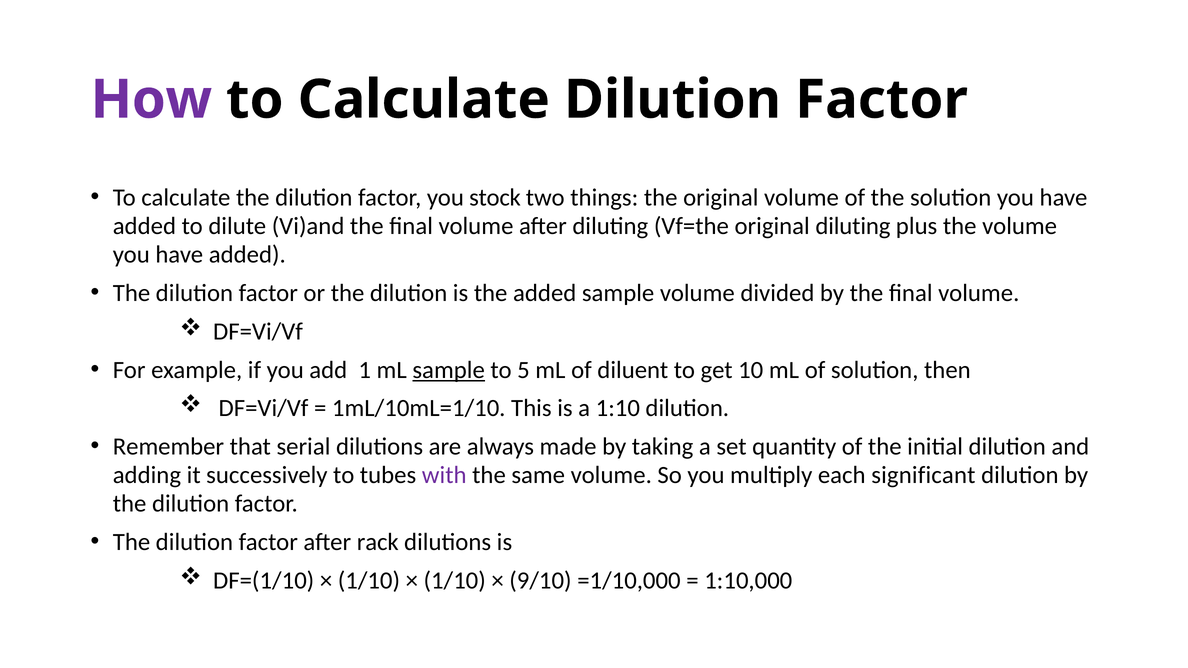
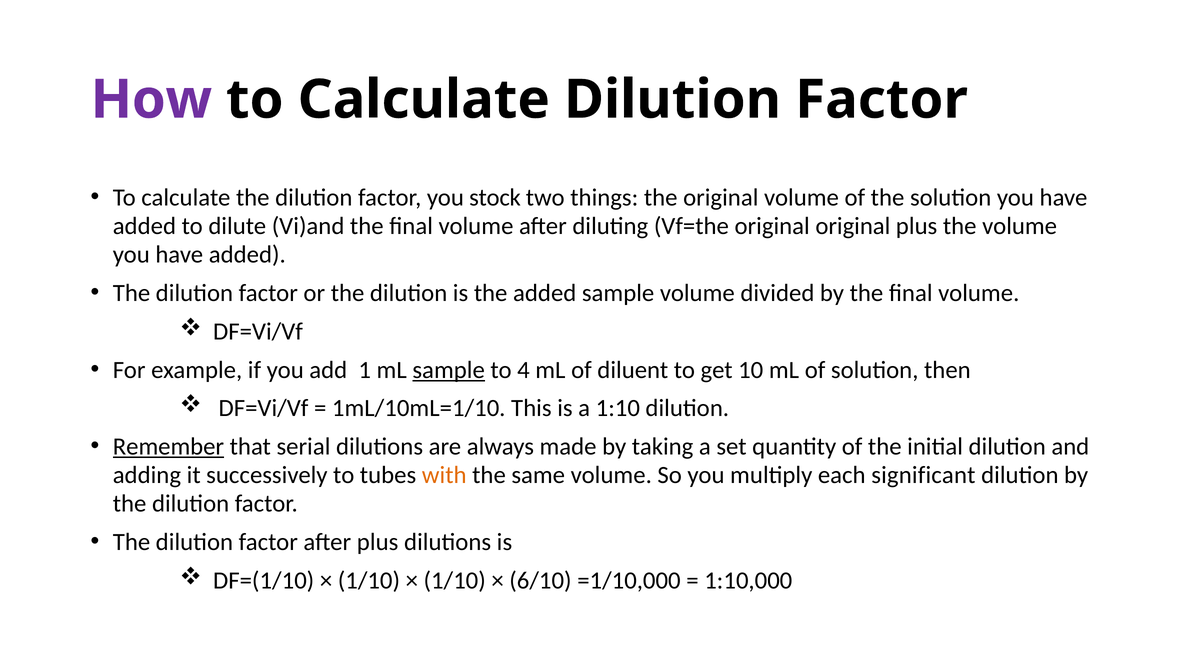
original diluting: diluting -> original (853, 226)
5: 5 -> 4 (523, 370)
Remember underline: none -> present (168, 447)
with colour: purple -> orange (444, 475)
after rack: rack -> plus (378, 542)
9/10: 9/10 -> 6/10 (540, 581)
